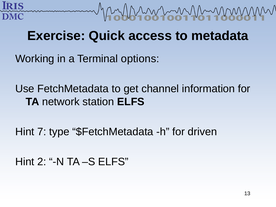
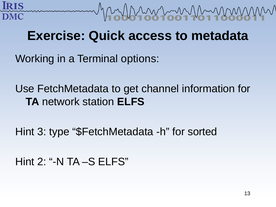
7: 7 -> 3 (42, 132)
driven: driven -> sorted (202, 132)
